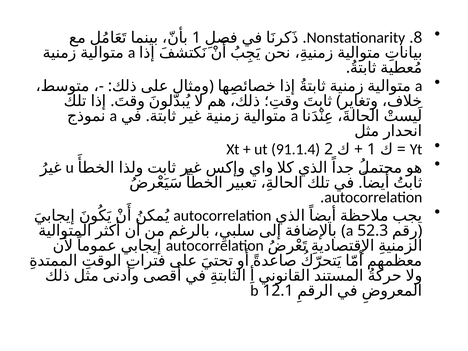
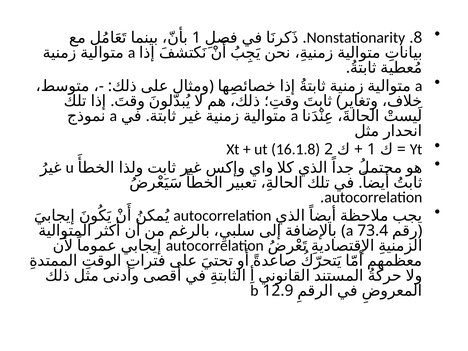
91.1.4: 91.1.4 -> 16.1.8 (296, 149)
52.3: 52.3 -> 73.4 (373, 231)
12.1: 12.1 -> 12.9 (278, 291)
